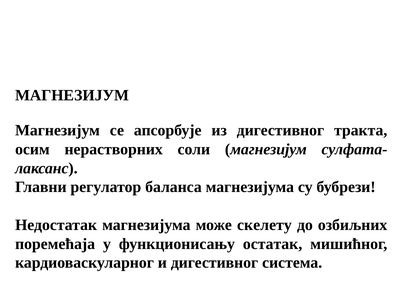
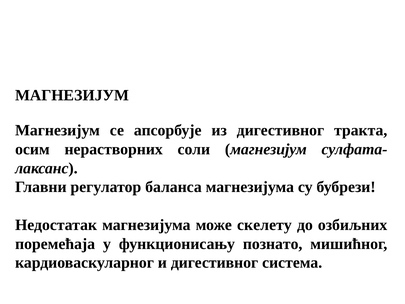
остатак: остатак -> познато (273, 244)
